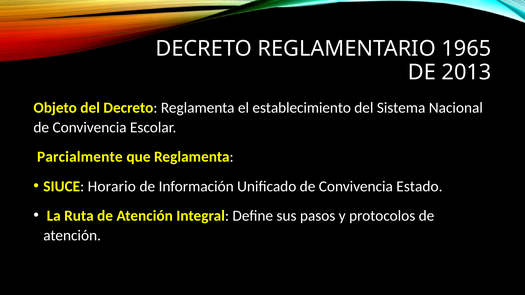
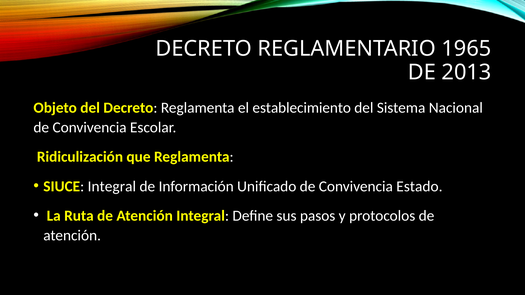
Parcialmente: Parcialmente -> Ridiculización (80, 157)
SIUCE Horario: Horario -> Integral (112, 186)
